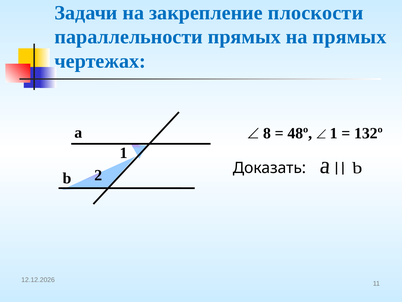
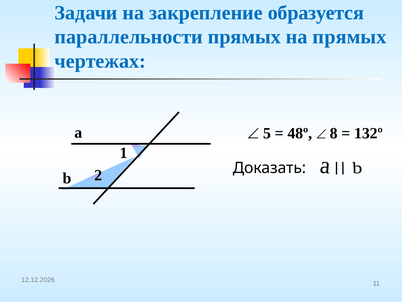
плоскости: плоскости -> образуется (316, 13)
8: 8 -> 5 (267, 133)
1: 1 -> 8 (334, 133)
